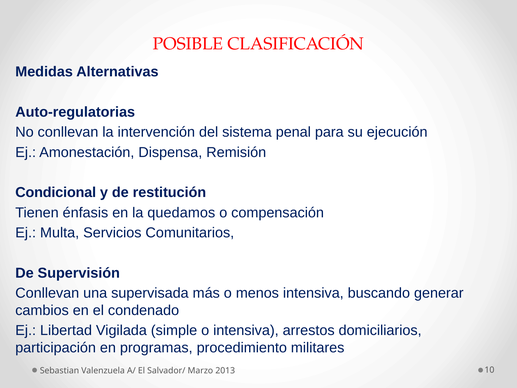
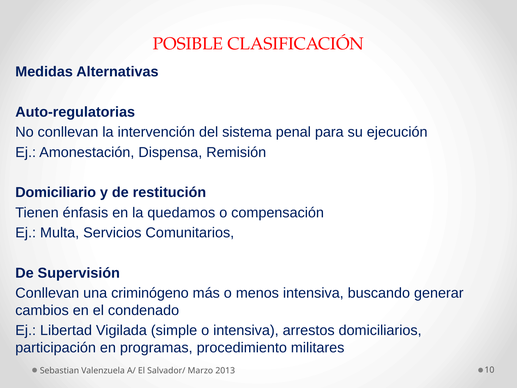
Condicional: Condicional -> Domiciliario (56, 192)
supervisada: supervisada -> criminógeno (150, 293)
